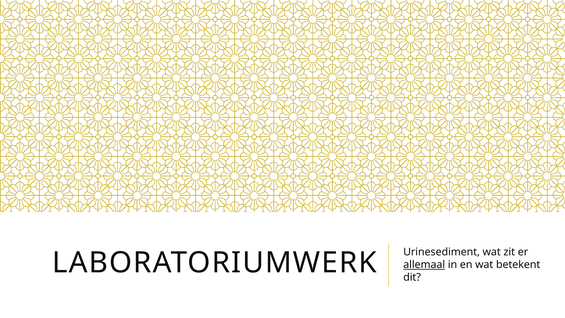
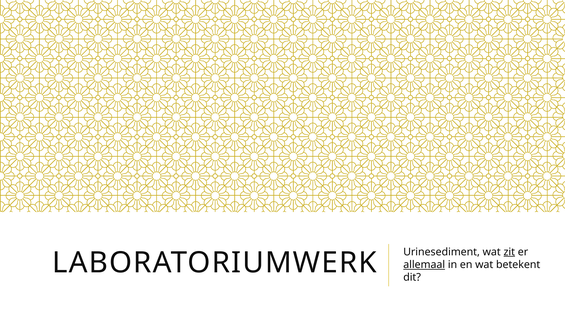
zit underline: none -> present (509, 252)
